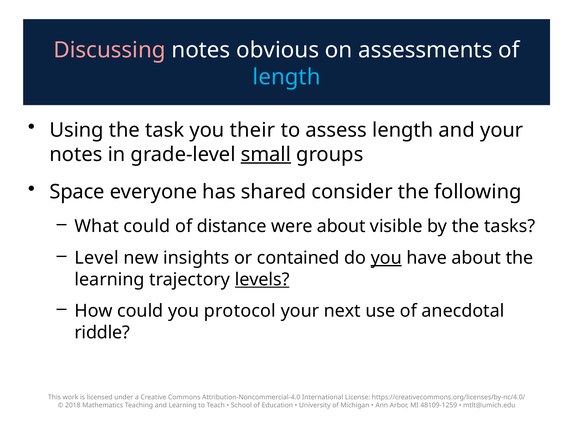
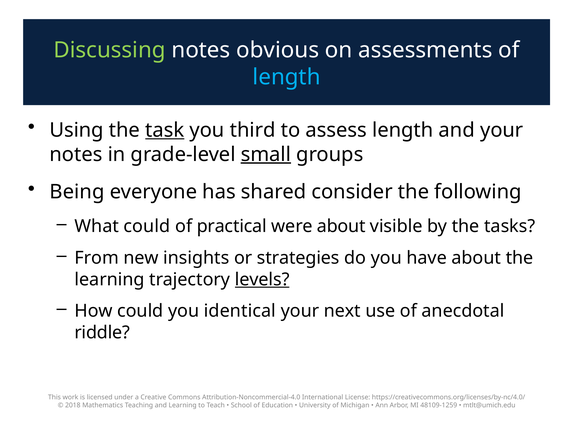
Discussing colour: pink -> light green (110, 50)
task underline: none -> present (165, 130)
their: their -> third (253, 130)
Space: Space -> Being (77, 192)
distance: distance -> practical (232, 227)
Level: Level -> From (97, 258)
contained: contained -> strategies (298, 258)
you underline: present -> none (386, 258)
protocol: protocol -> identical (240, 312)
